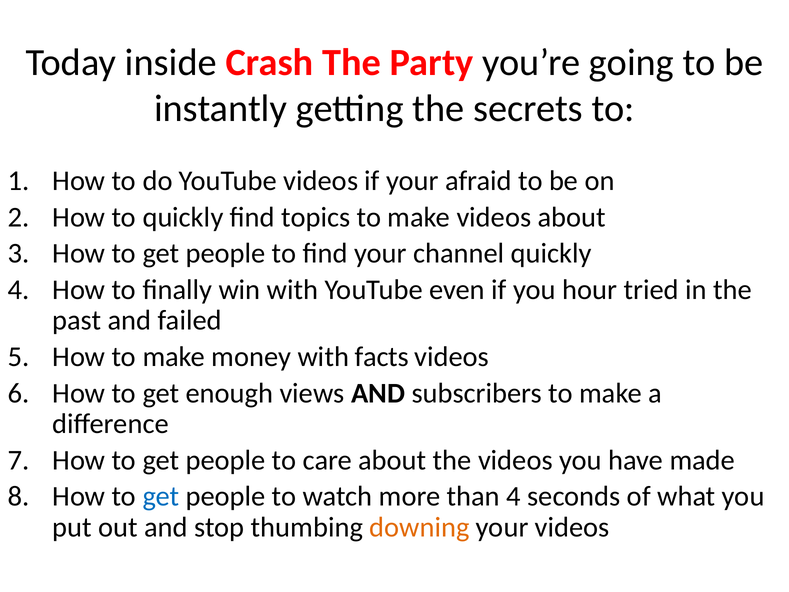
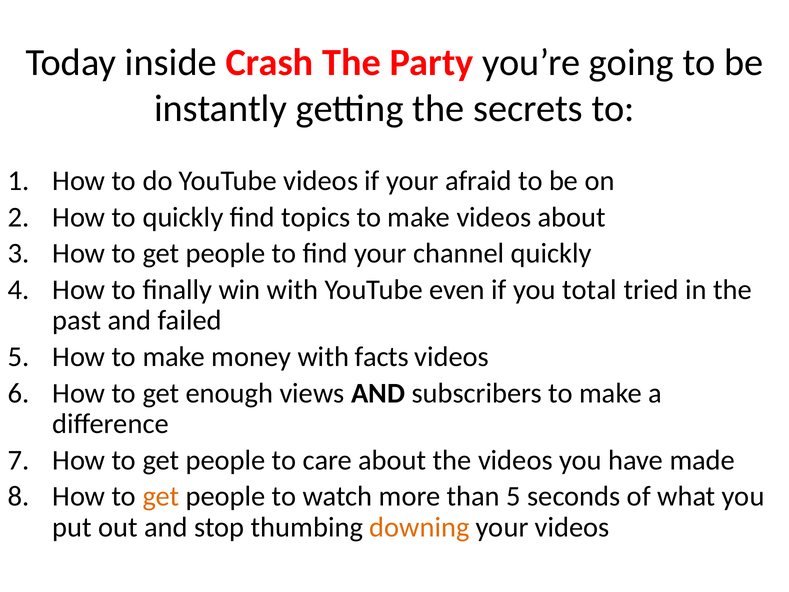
hour: hour -> total (590, 290)
get colour: blue -> orange (161, 496)
than 4: 4 -> 5 (514, 496)
